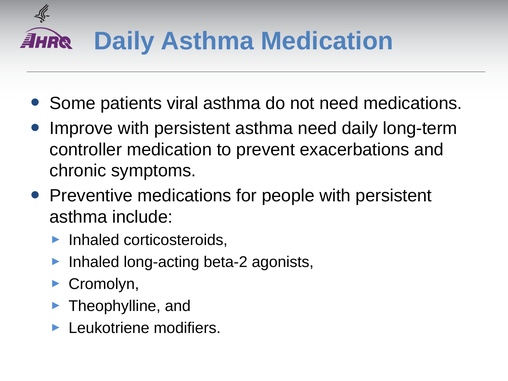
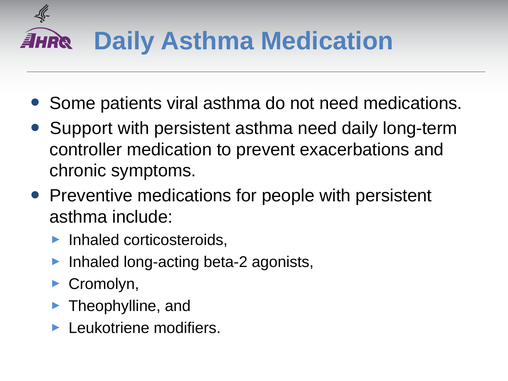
Improve: Improve -> Support (81, 128)
